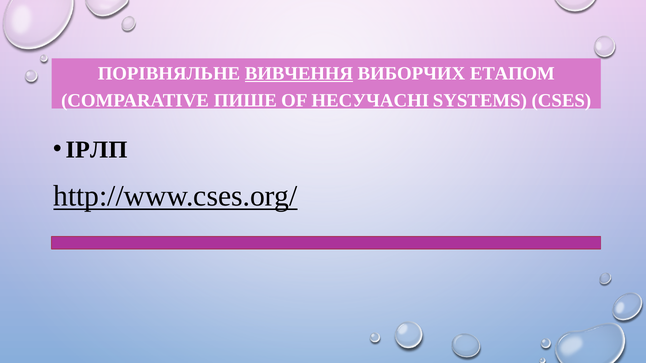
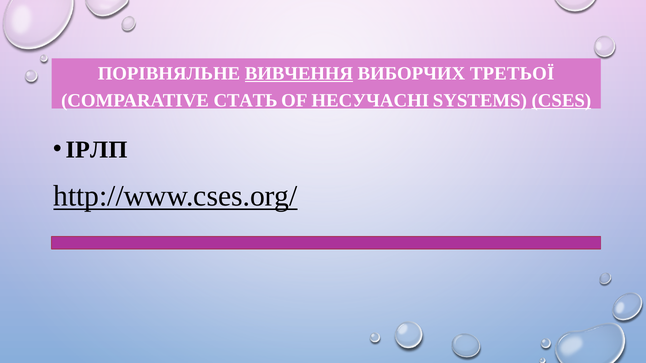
ЕТАПОМ: ЕТАПОМ -> ТРЕТЬОЇ (512, 73)
ПИШЕ: ПИШЕ -> СТАТЬ (246, 101)
CSES underline: none -> present (561, 101)
